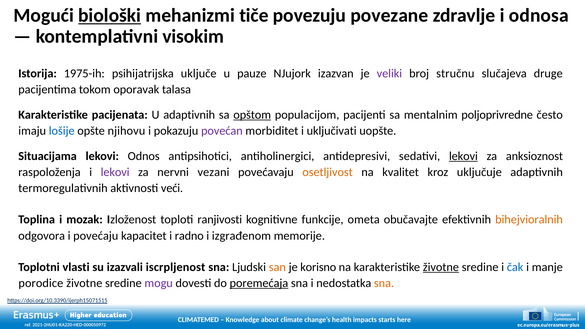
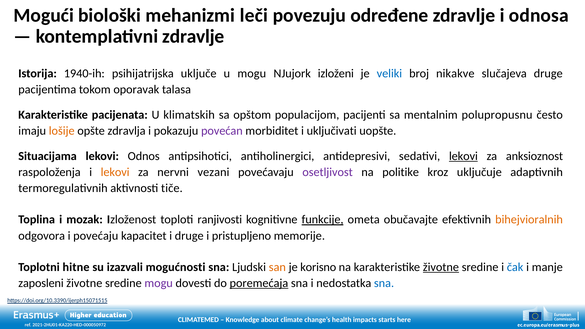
biološki underline: present -> none (110, 15)
tiče: tiče -> leči (254, 15)
povezane: povezane -> određene (389, 15)
kontemplativni visokim: visokim -> zdravlje (193, 37)
1975-ih: 1975-ih -> 1940-ih (84, 74)
u pauze: pauze -> mogu (252, 74)
izazvan: izazvan -> izloženi (336, 74)
veliki colour: purple -> blue (389, 74)
stručnu: stručnu -> nikakve (455, 74)
U adaptivnih: adaptivnih -> klimatskih (189, 115)
opštom underline: present -> none (252, 115)
poljoprivredne: poljoprivredne -> polupropusnu (497, 115)
lošije colour: blue -> orange (62, 131)
njihovu: njihovu -> zdravlja (127, 131)
lekovi colour: purple -> orange (115, 172)
osetljivost colour: orange -> purple (328, 172)
kvalitet: kvalitet -> politike (401, 172)
veći: veći -> tiče (172, 188)
funkcije underline: none -> present (323, 220)
i radno: radno -> druge (189, 236)
izgrađenom: izgrađenom -> pristupljeno (241, 236)
vlasti: vlasti -> hitne (76, 267)
iscrpljenost: iscrpljenost -> mogućnosti (176, 267)
porodice: porodice -> zaposleni (41, 283)
sna colour: orange -> blue (384, 283)
